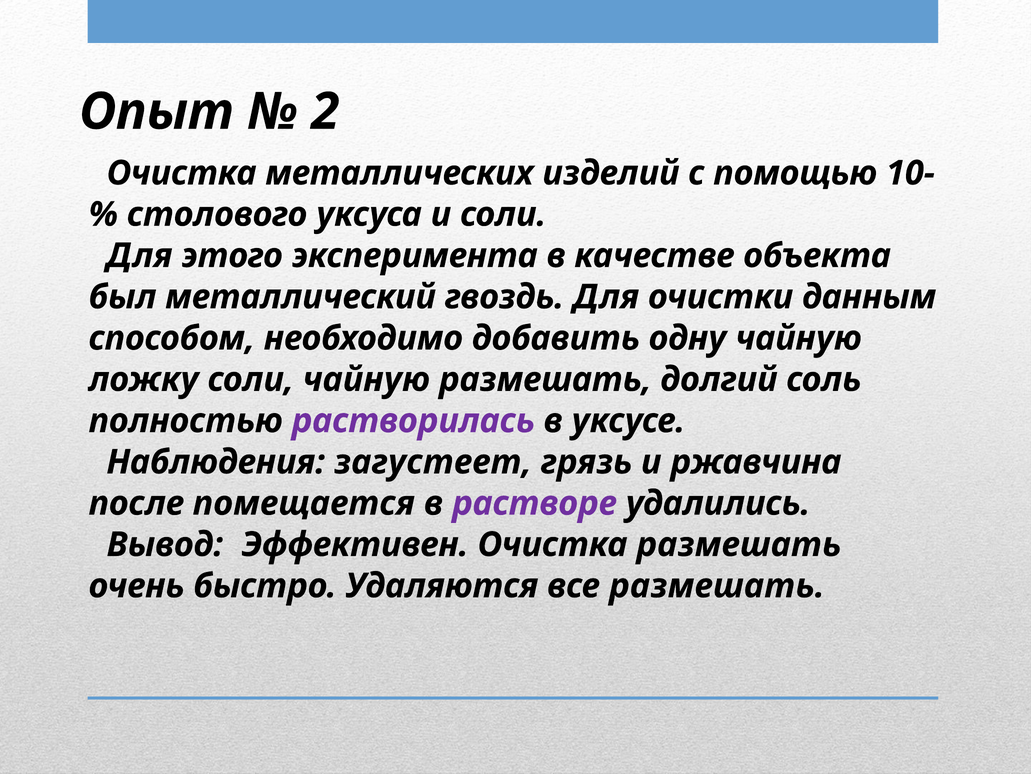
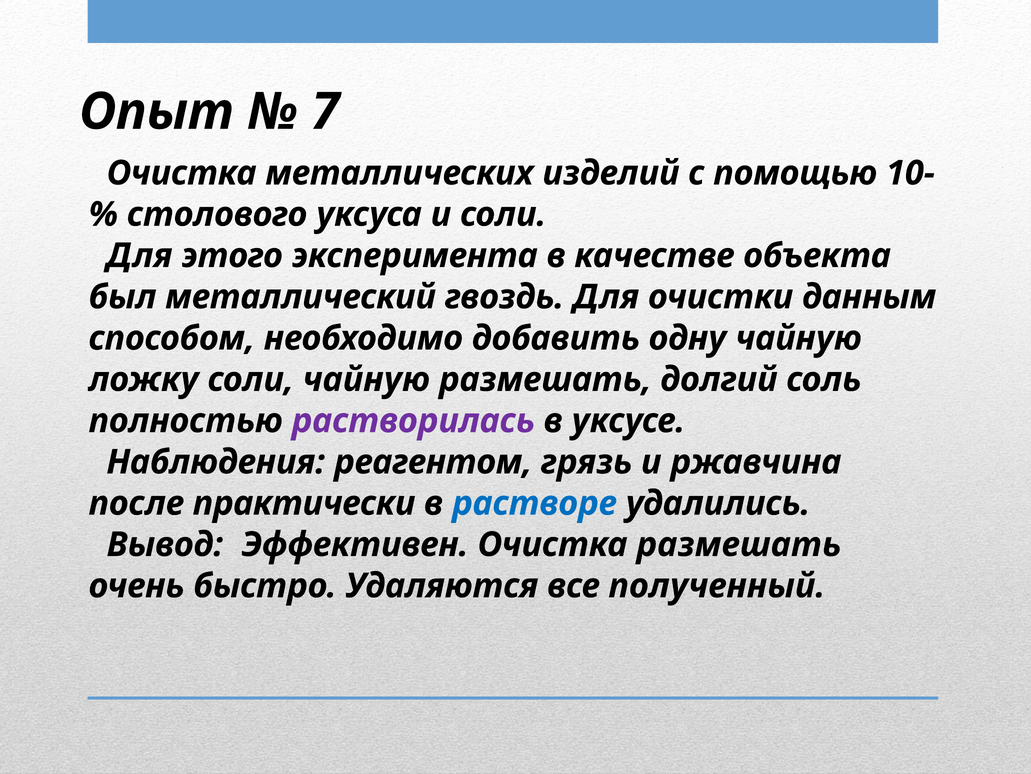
2: 2 -> 7 (325, 112)
загустеет: загустеет -> реагентом (433, 462)
помещается: помещается -> практически (304, 503)
растворе colour: purple -> blue (534, 503)
все размешать: размешать -> полученный (717, 585)
